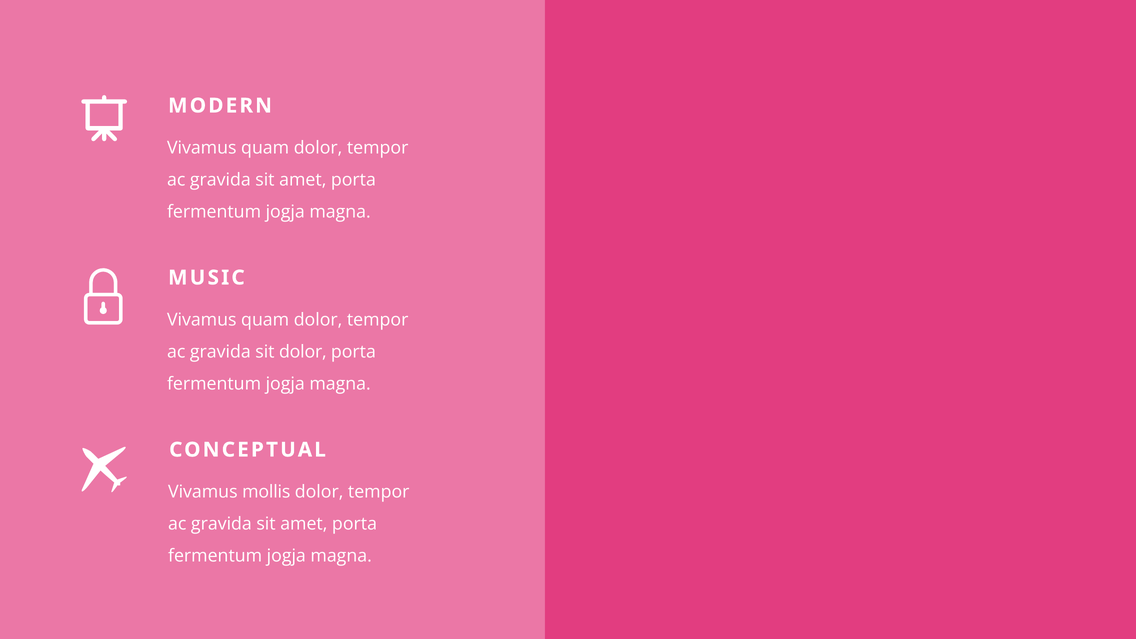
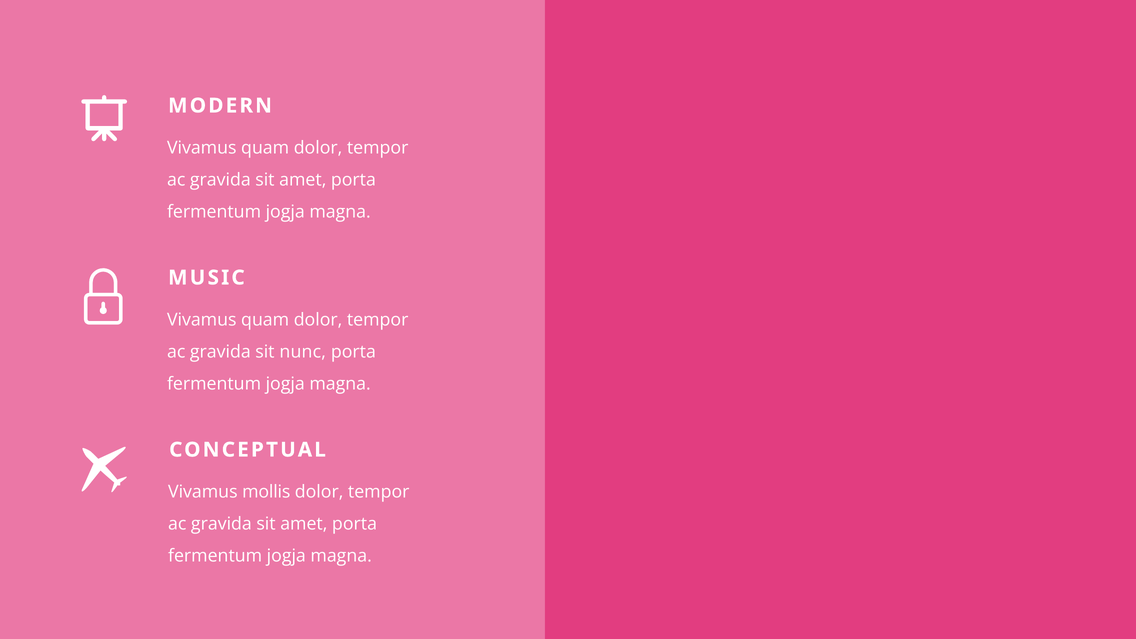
sit dolor: dolor -> nunc (303, 352)
